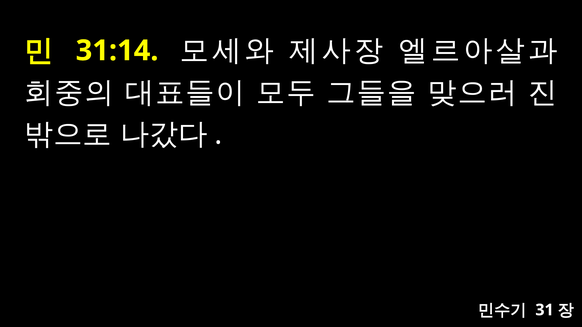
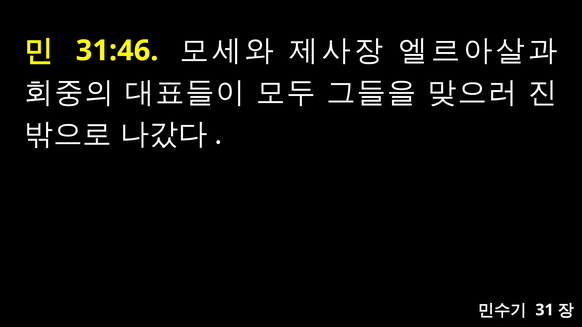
31:14: 31:14 -> 31:46 (117, 51)
